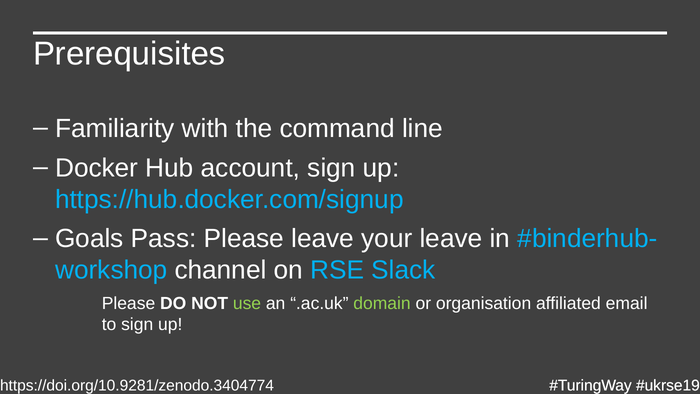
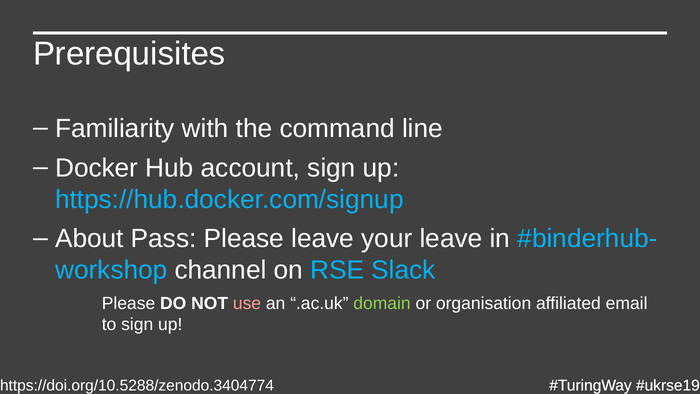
Goals: Goals -> About (89, 239)
use colour: light green -> pink (247, 304)
https://doi.org/10.9281/zenodo.3404774: https://doi.org/10.9281/zenodo.3404774 -> https://doi.org/10.5288/zenodo.3404774 (137, 385)
